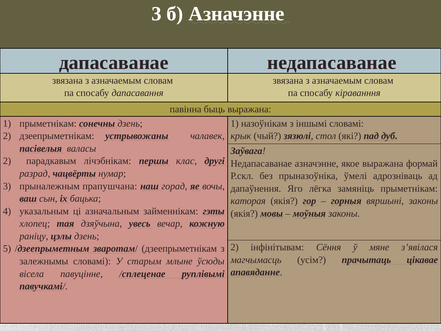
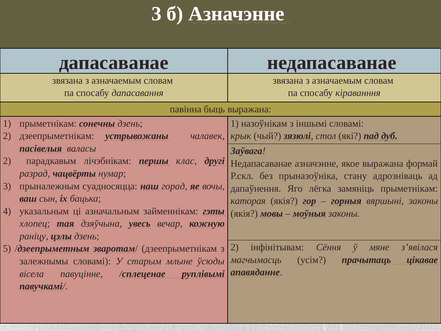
ўмелі: ўмелі -> стану (355, 176)
прапушчана: прапушчана -> суадносяцца (110, 186)
